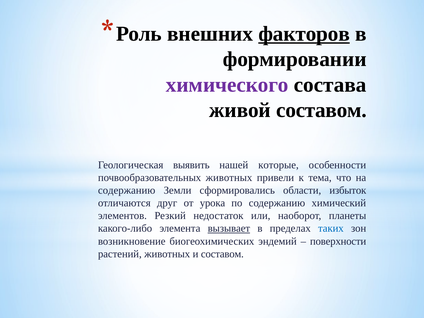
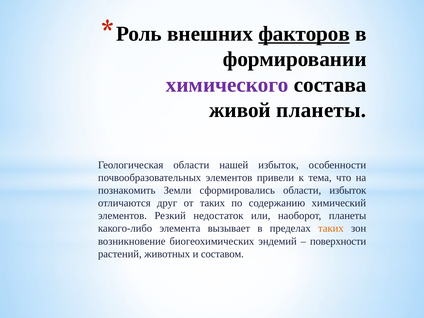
живой составом: составом -> планеты (321, 110)
Геологическая выявить: выявить -> области (191, 165)
нашей которые: которые -> избыток (278, 165)
почвообразовательных животных: животных -> элементов (229, 178)
содержанию: содержанию -> познакомить (127, 190)
от урока: урока -> таких (213, 203)
вызывает underline: present -> none (229, 228)
таких colour: blue -> orange (331, 228)
